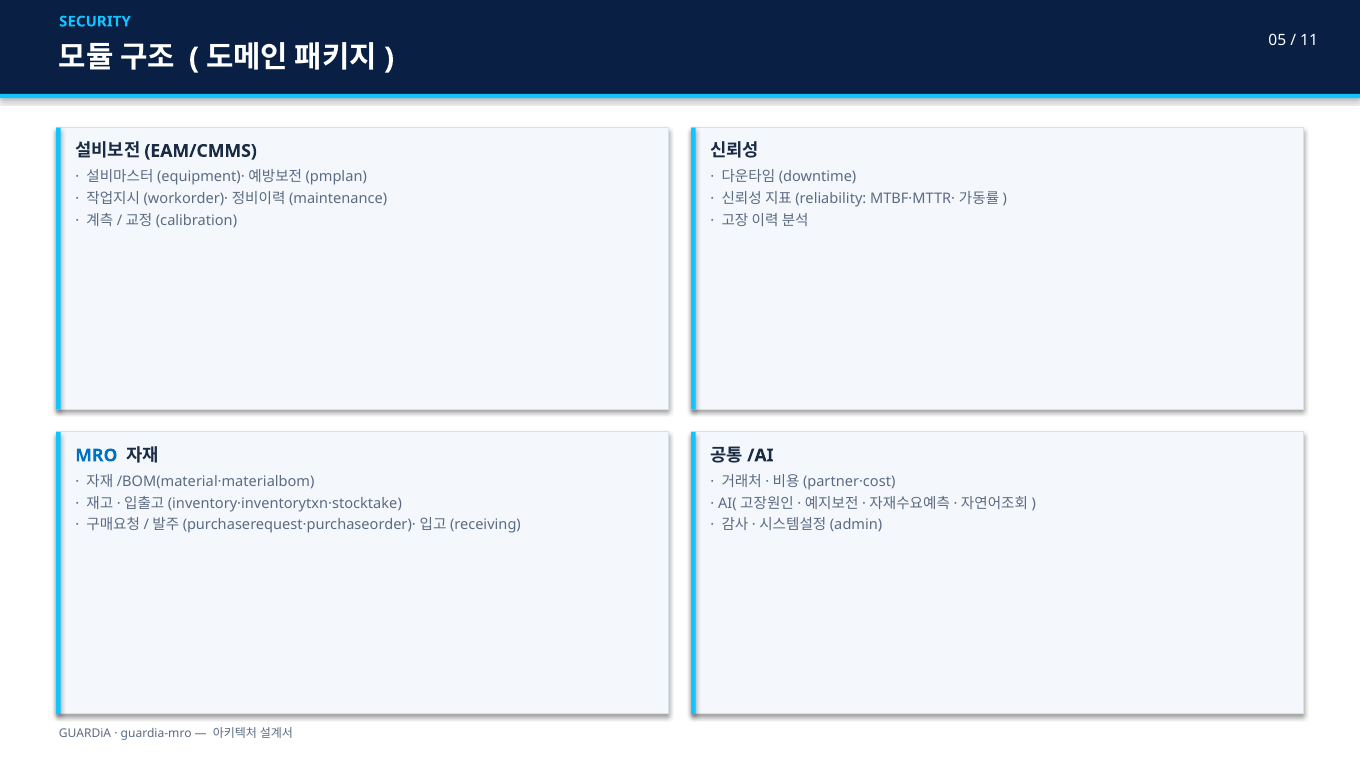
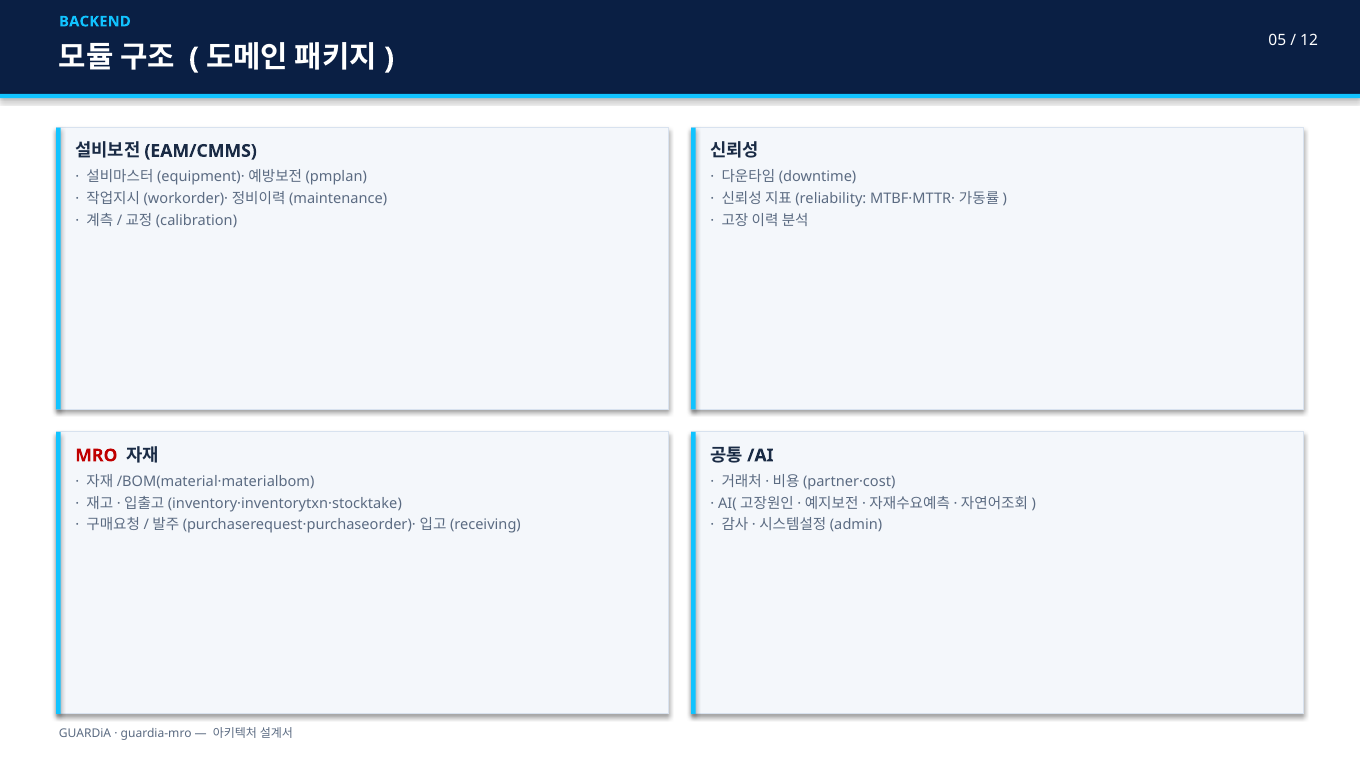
SECURITY: SECURITY -> BACKEND (95, 22)
11: 11 -> 12 (1309, 40)
MRO colour: blue -> red (96, 455)
